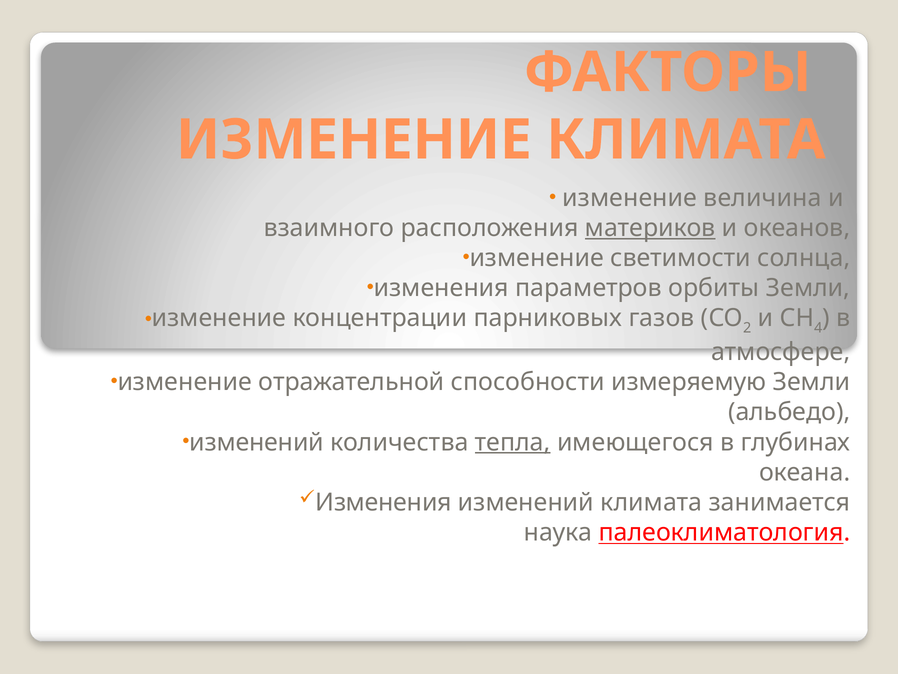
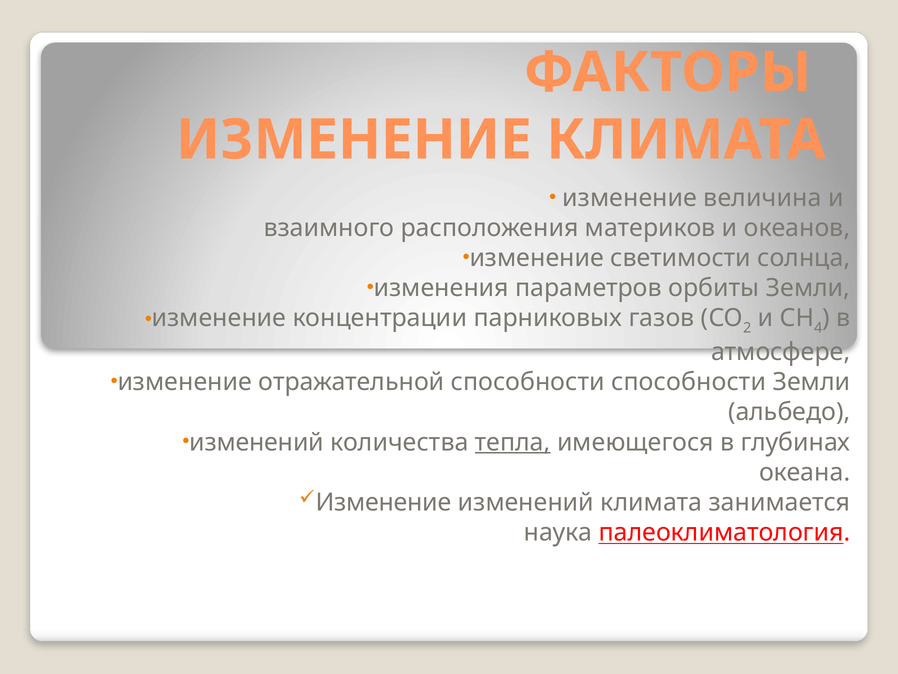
материков underline: present -> none (650, 228)
способности измеряемую: измеряемую -> способности (689, 382)
Изменения: Изменения -> Изменение (384, 502)
